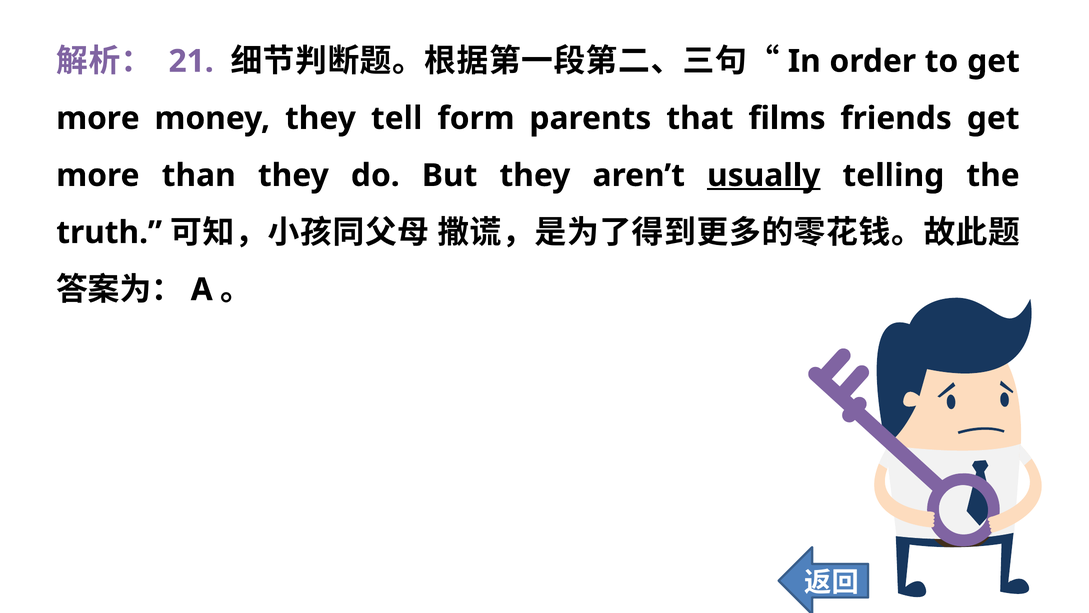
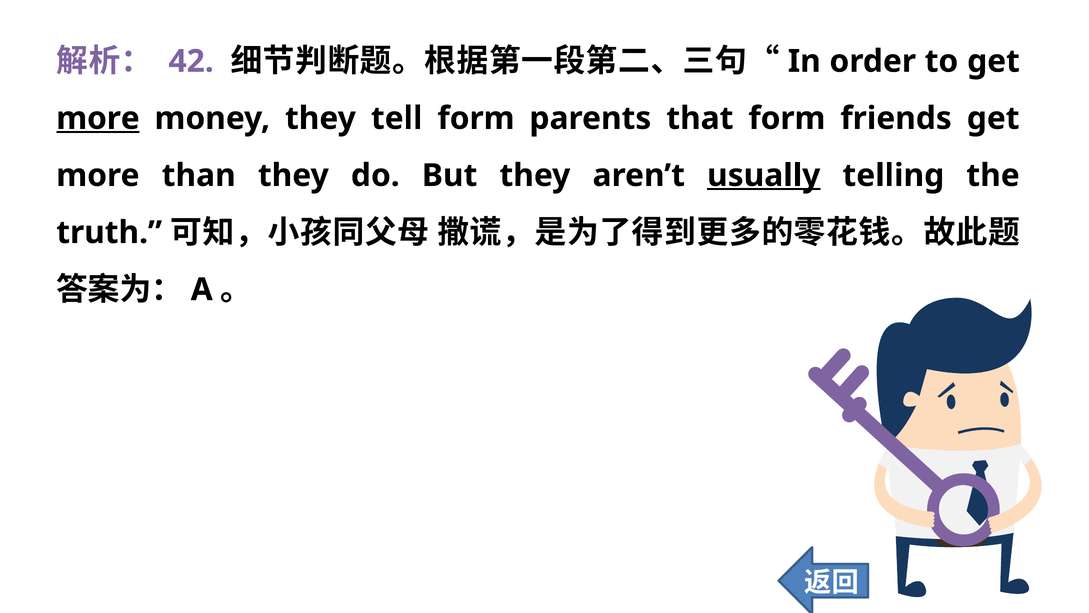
21: 21 -> 42 (191, 61)
more underline: none -> present (98, 118)
that films: films -> form (787, 118)
